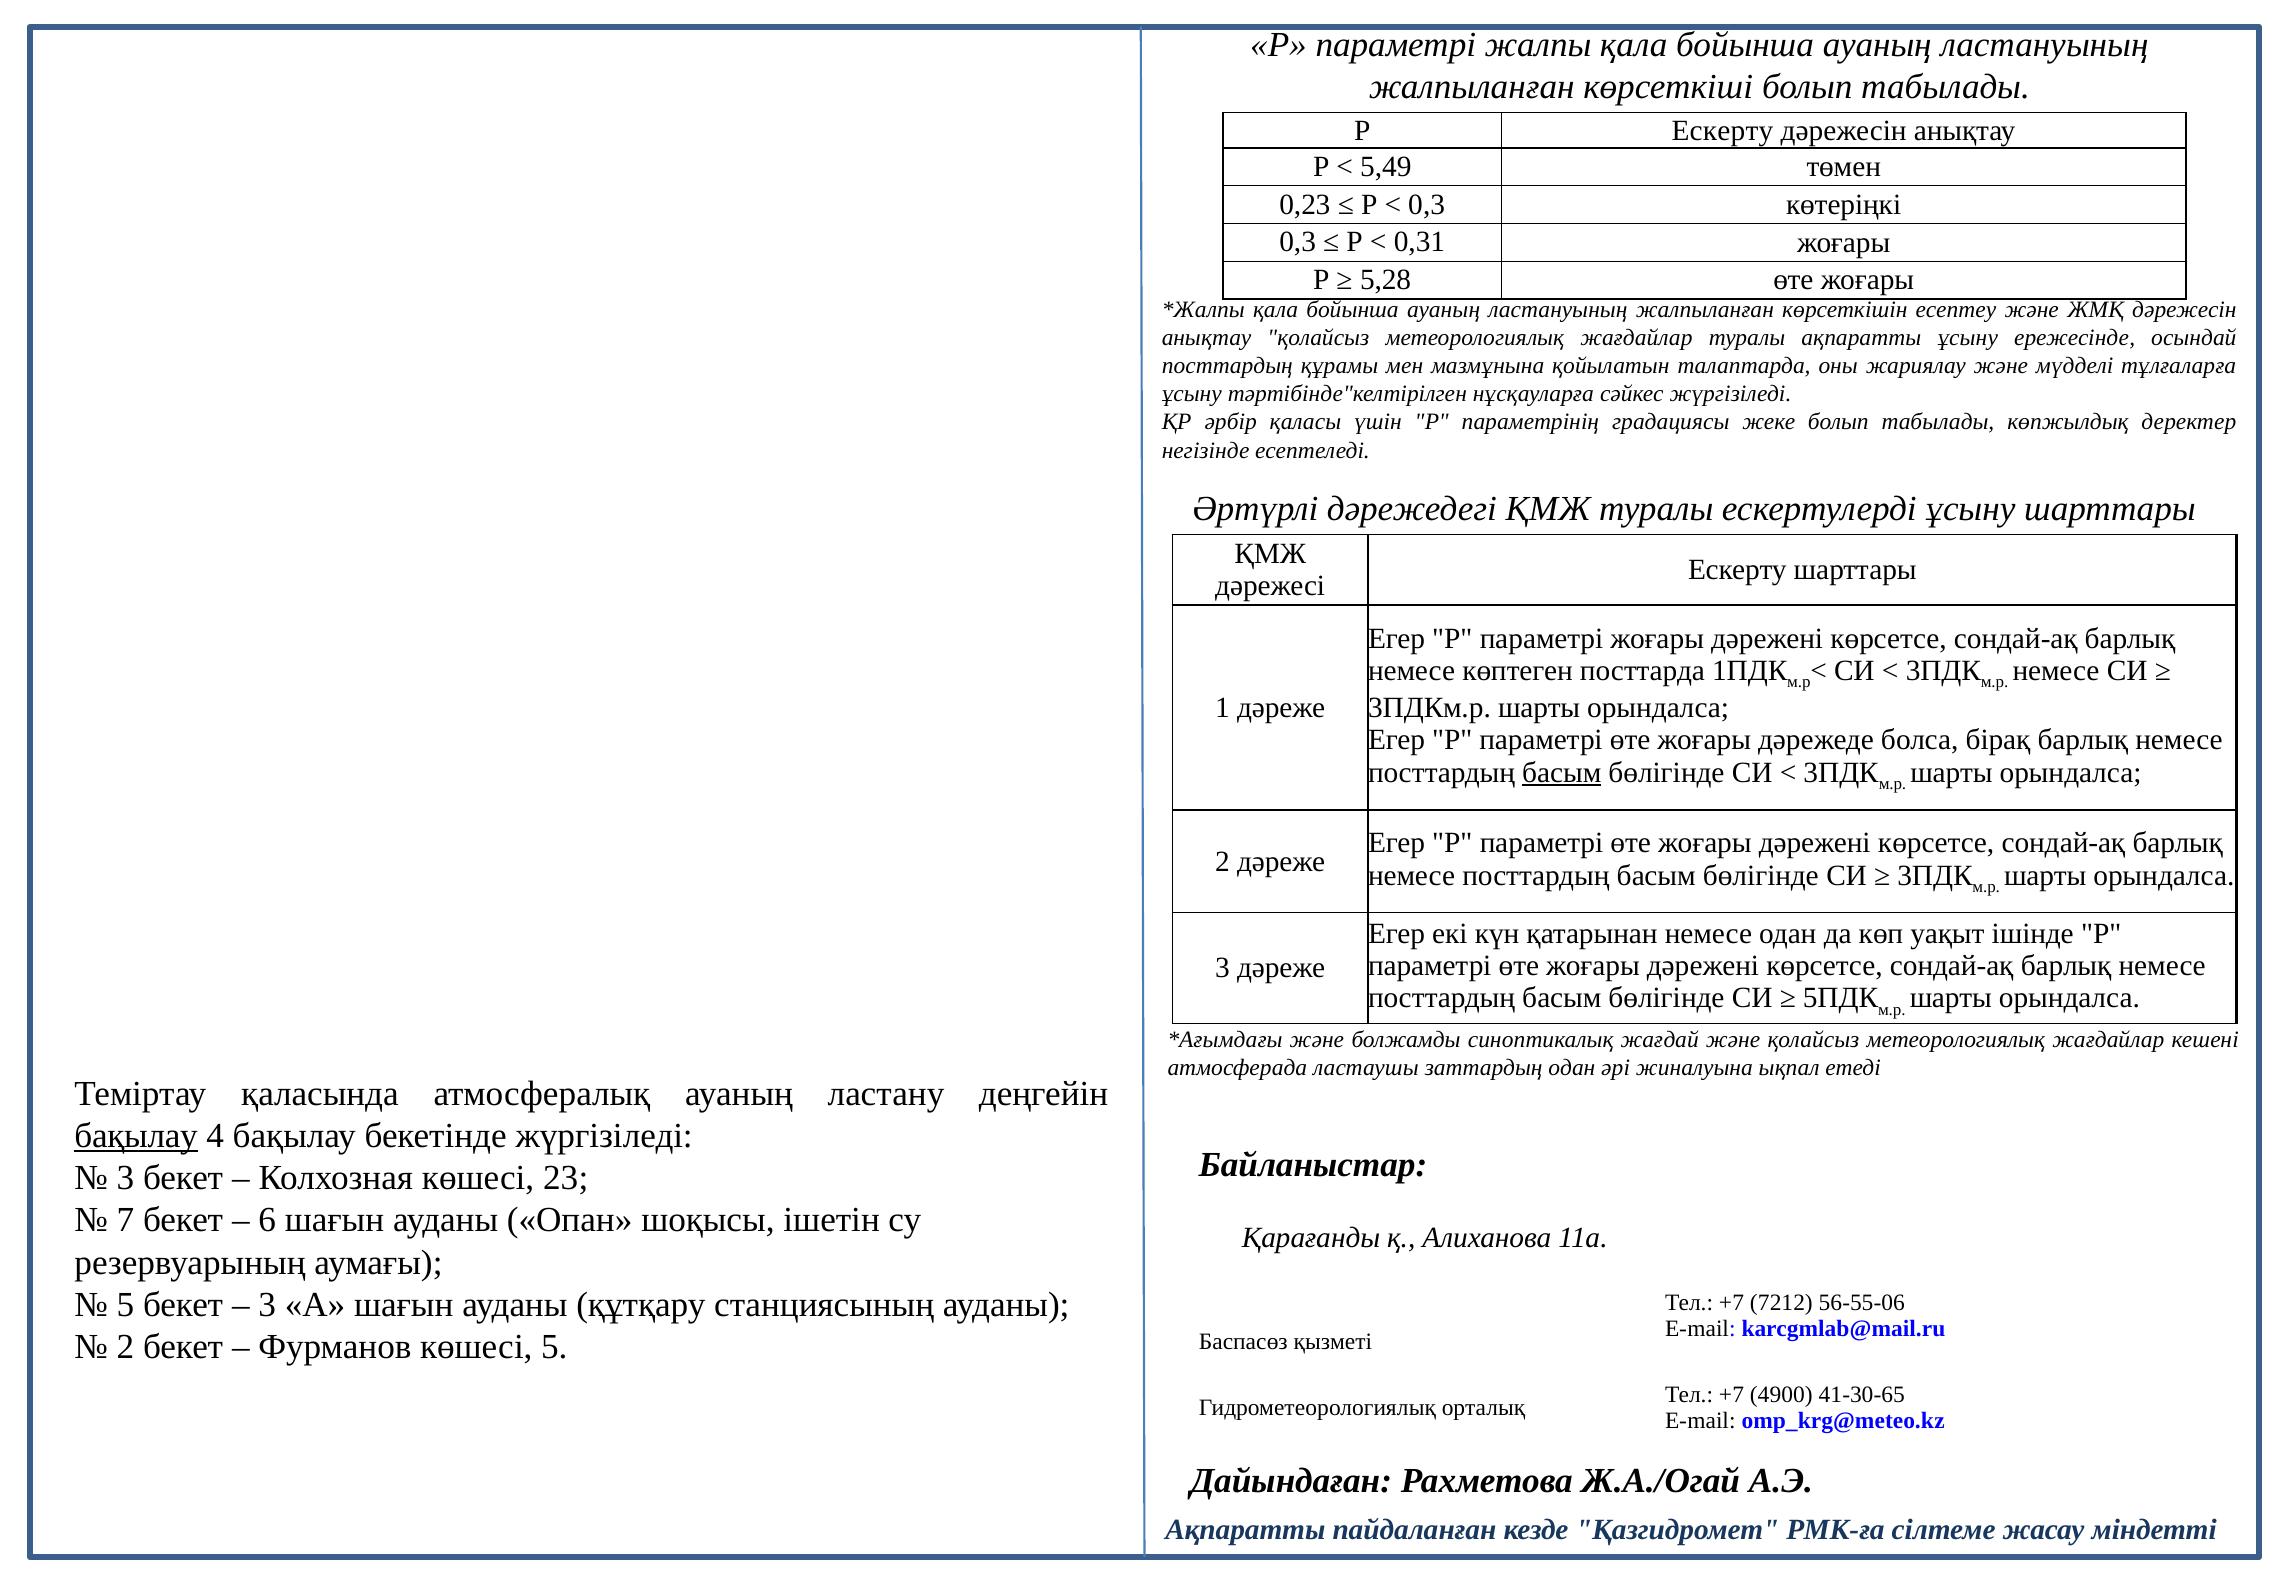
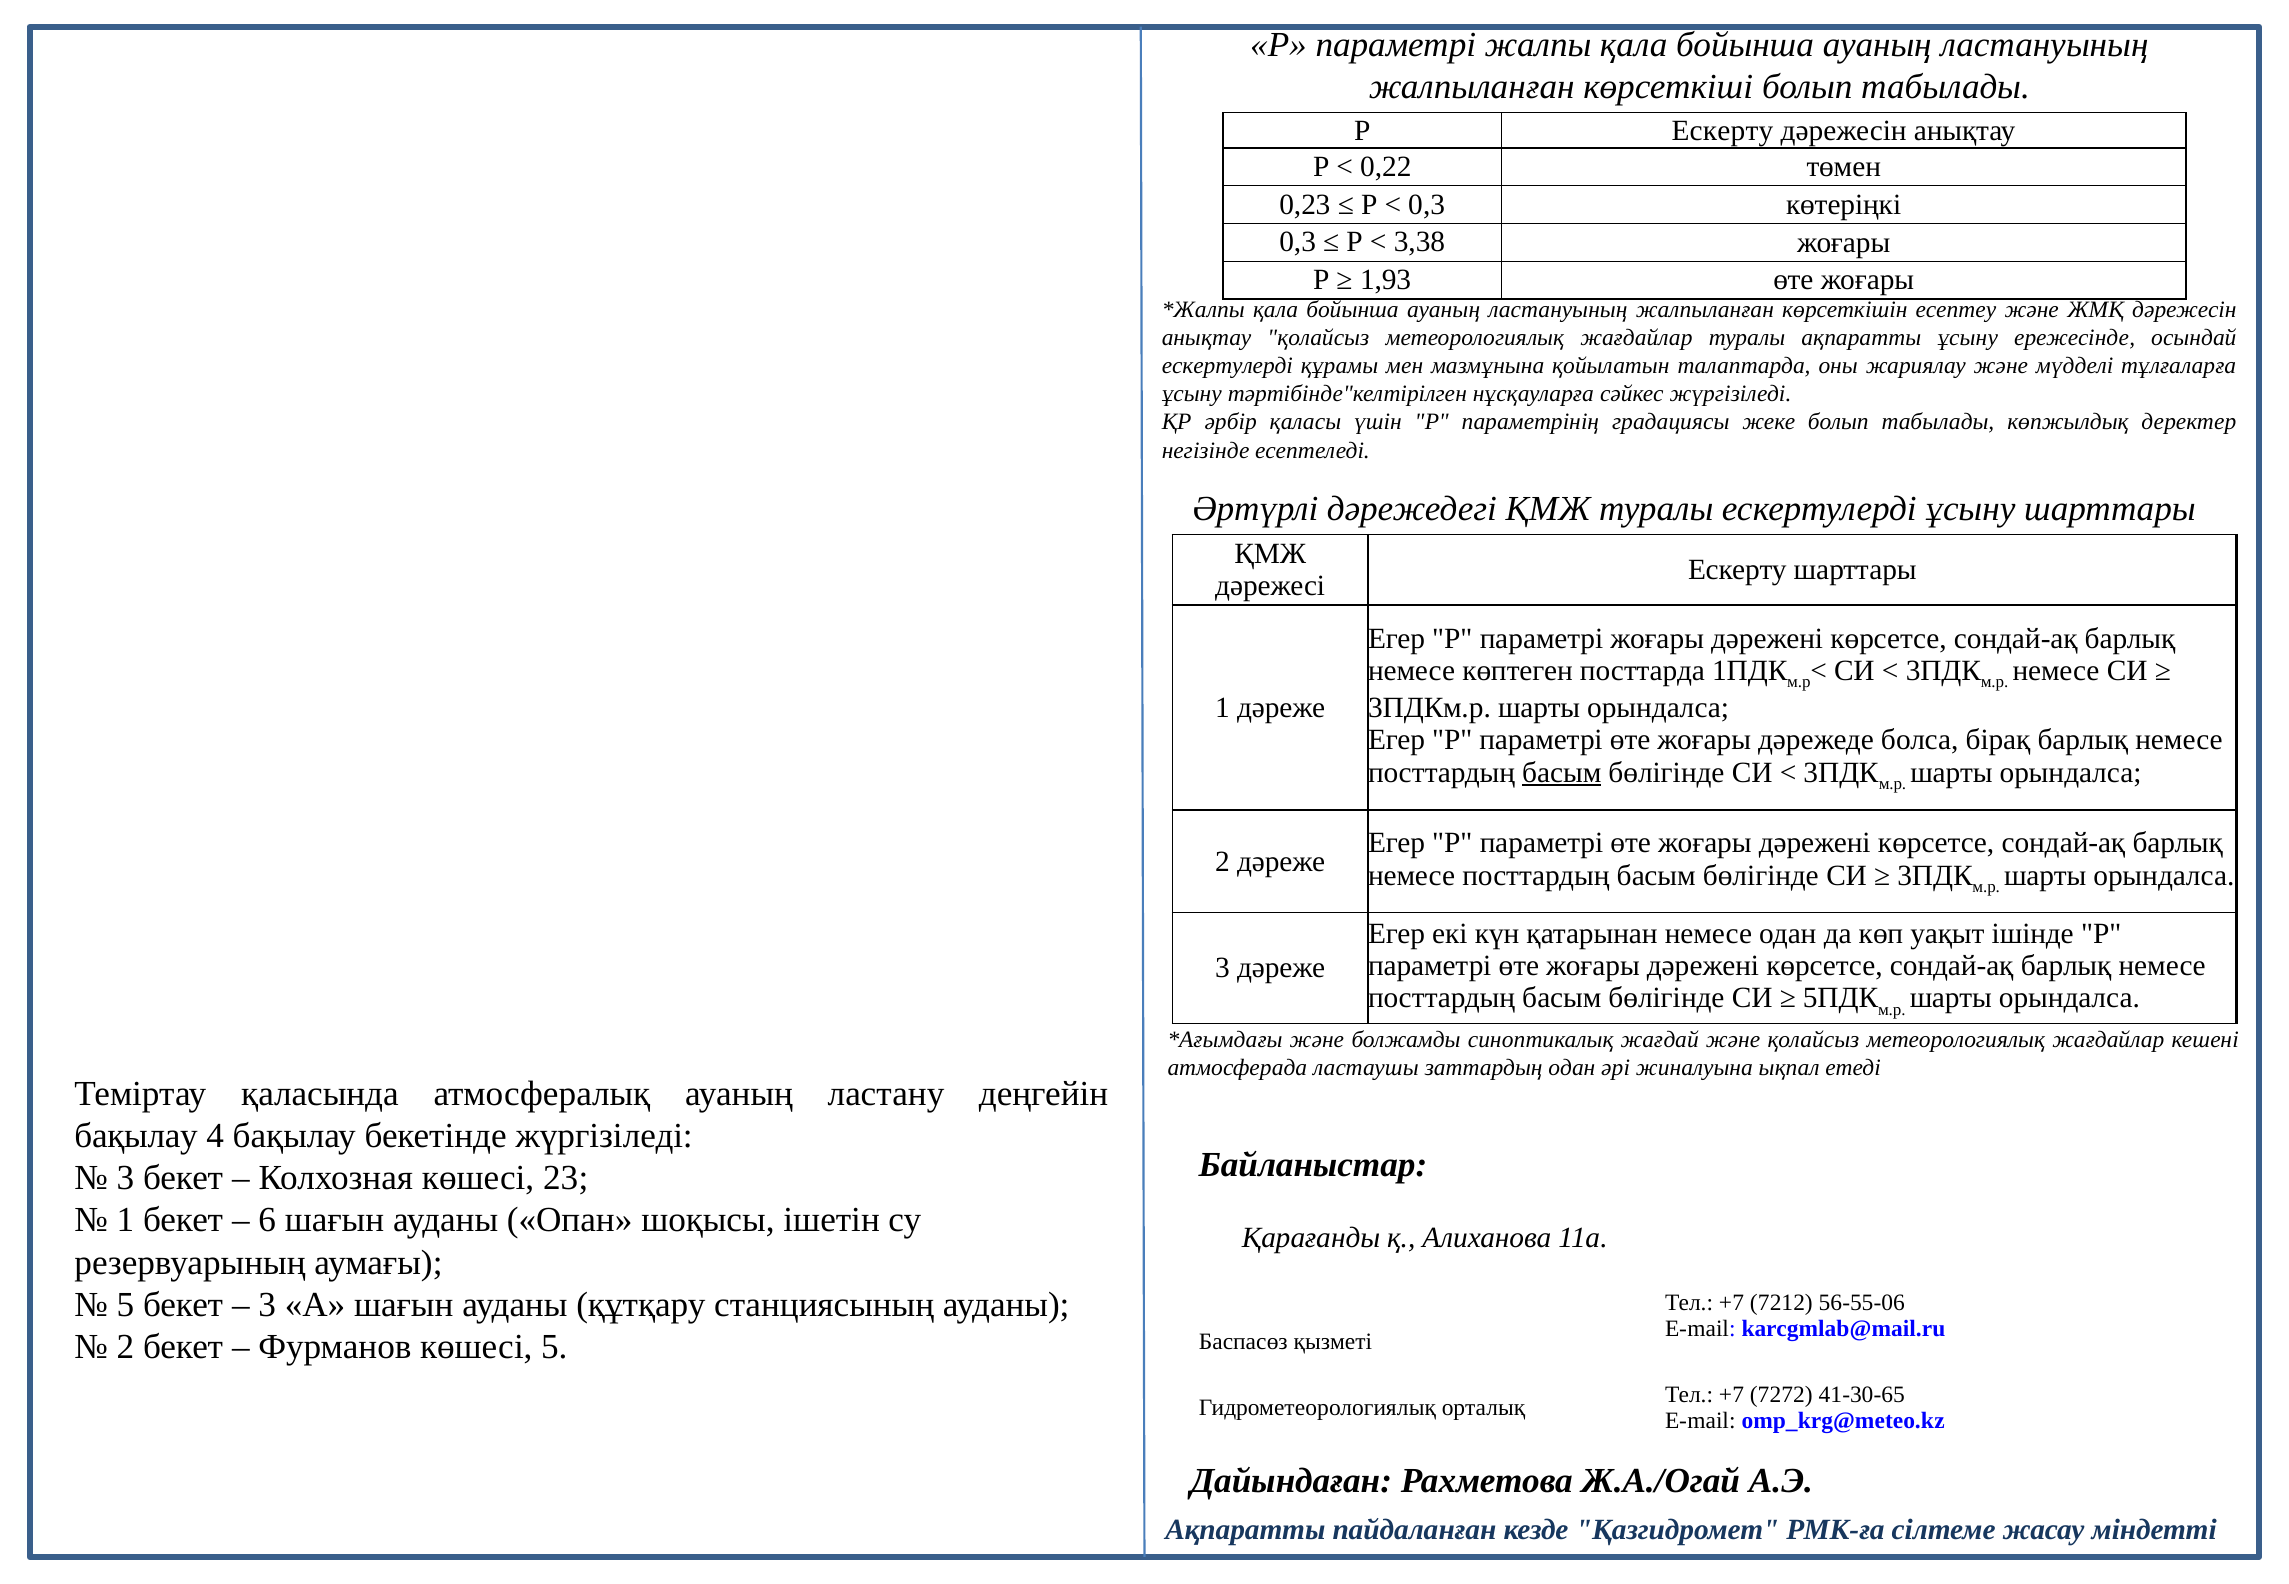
5,49: 5,49 -> 0,22 (1386, 167)
0,31: 0,31 -> 3,38 (1419, 242)
5,28: 5,28 -> 1,93 (1386, 280)
посттардың: посттардың -> ескертулерді (1227, 366)
бақылау underline: present -> none (136, 1136)
7: 7 -> 1 (126, 1221)
4900: 4900 -> 7272 (1781, 1395)
